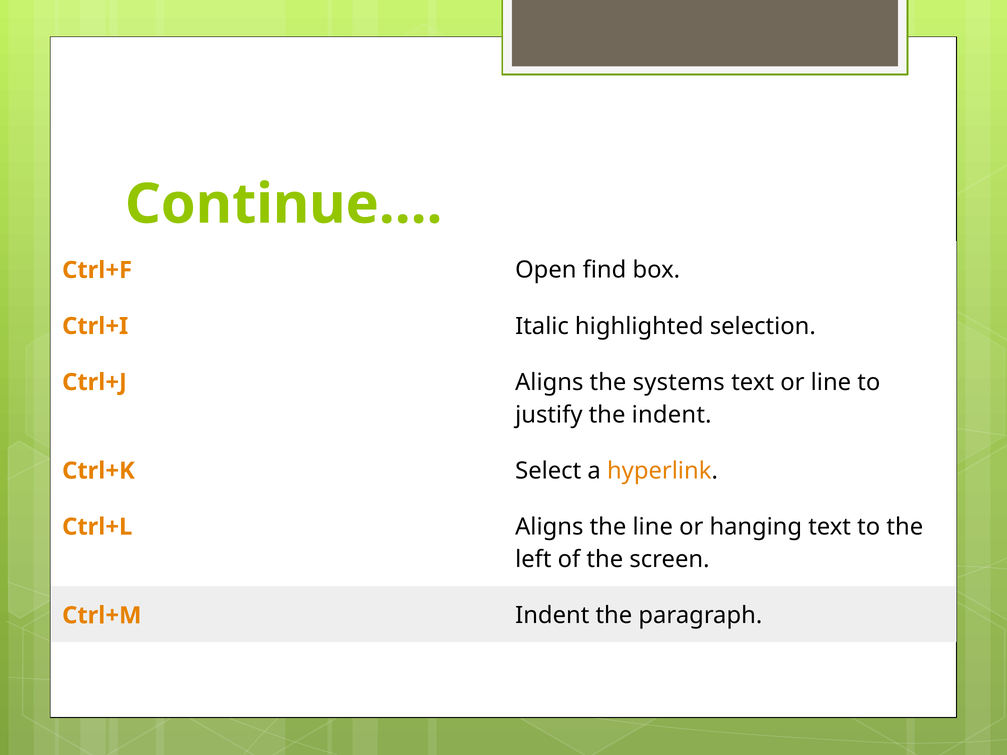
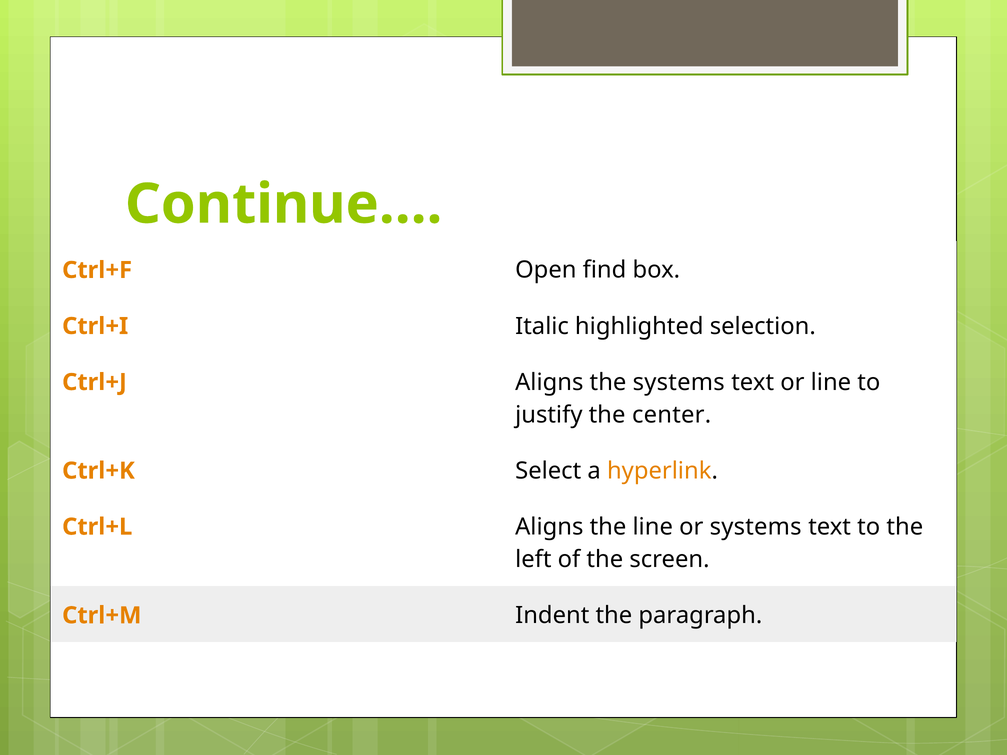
the indent: indent -> center (672, 415)
or hanging: hanging -> systems (756, 527)
